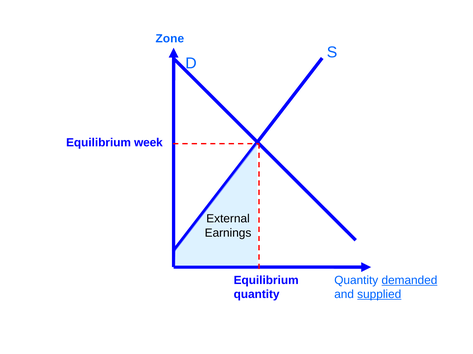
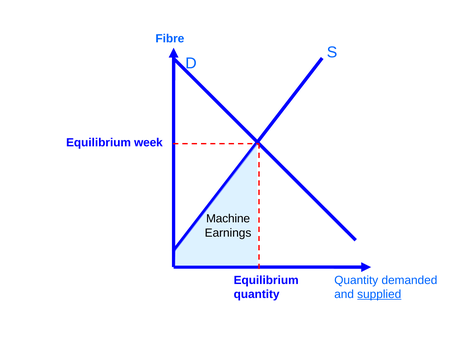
Zone: Zone -> Fibre (170, 39)
External: External -> Machine (228, 219)
demanded underline: present -> none (409, 281)
